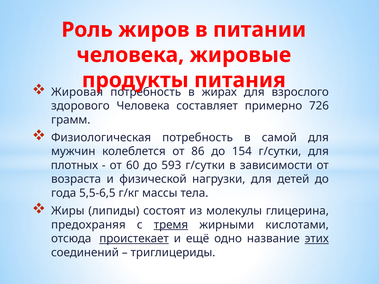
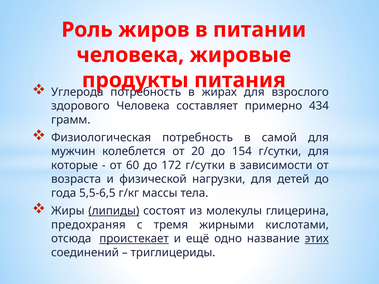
Жировая: Жировая -> Углерода (77, 92)
726: 726 -> 434 (319, 106)
86: 86 -> 20 (198, 152)
плотных: плотных -> которые (74, 165)
593: 593 -> 172 (171, 165)
липиды underline: none -> present (114, 211)
тремя underline: present -> none (171, 225)
